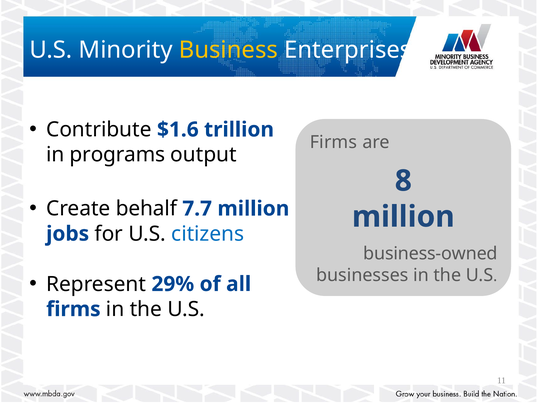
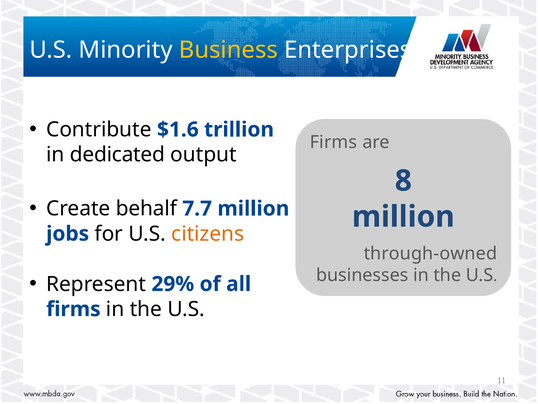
programs: programs -> dedicated (117, 155)
citizens colour: blue -> orange (208, 233)
business-owned: business-owned -> through-owned (430, 253)
